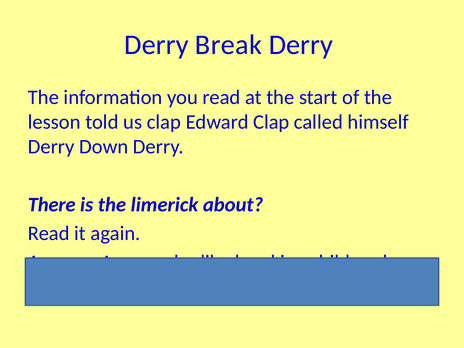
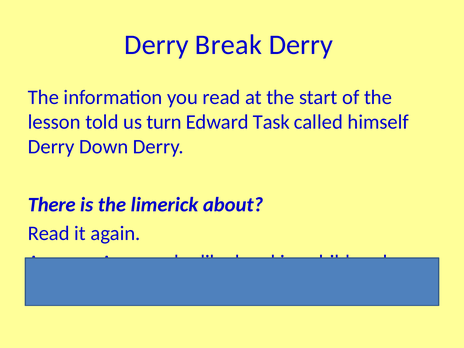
us clap: clap -> turn (164, 122)
Edward Clap: Clap -> Task (271, 122)
